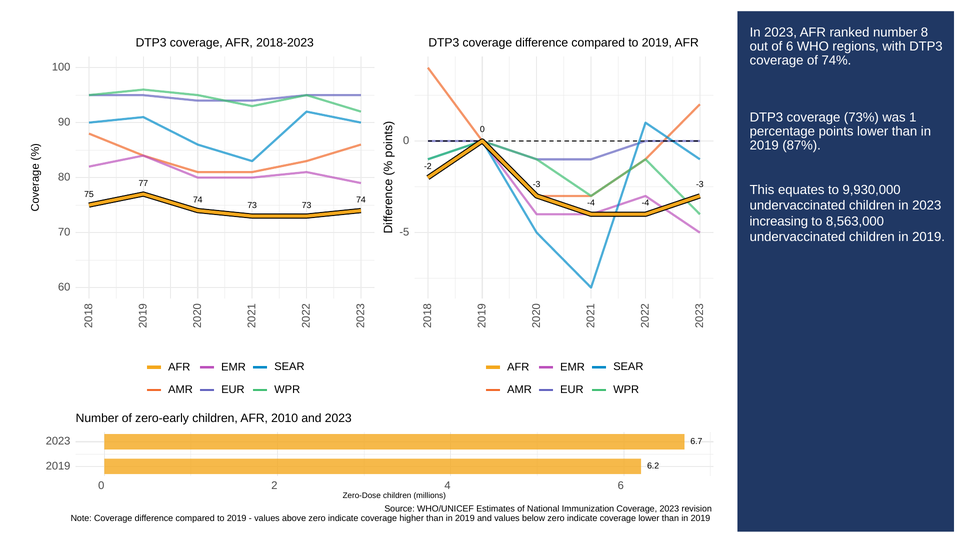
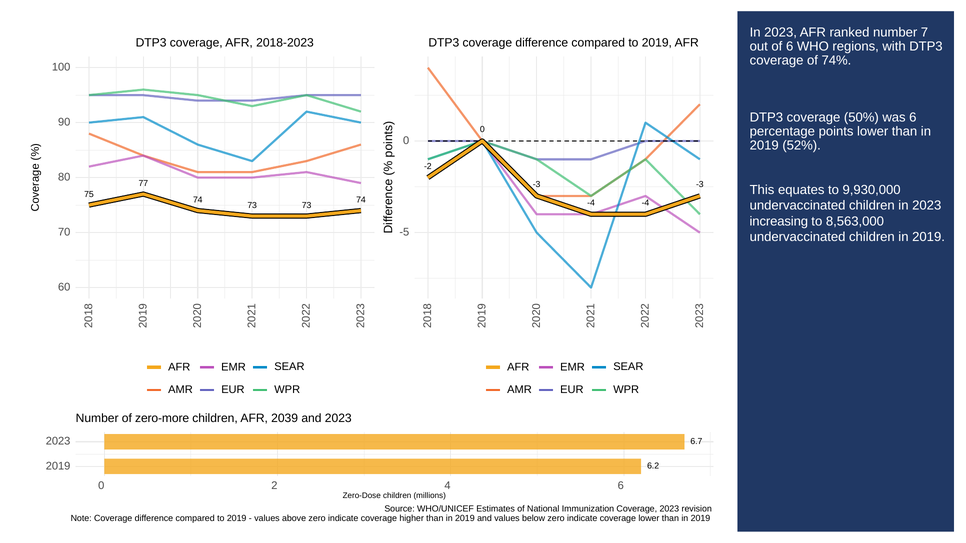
number 8: 8 -> 7 (925, 32)
73%: 73% -> 50% (861, 117)
was 1: 1 -> 6 (913, 117)
87%: 87% -> 52% (802, 146)
zero-early: zero-early -> zero-more (162, 419)
2010: 2010 -> 2039 (285, 419)
